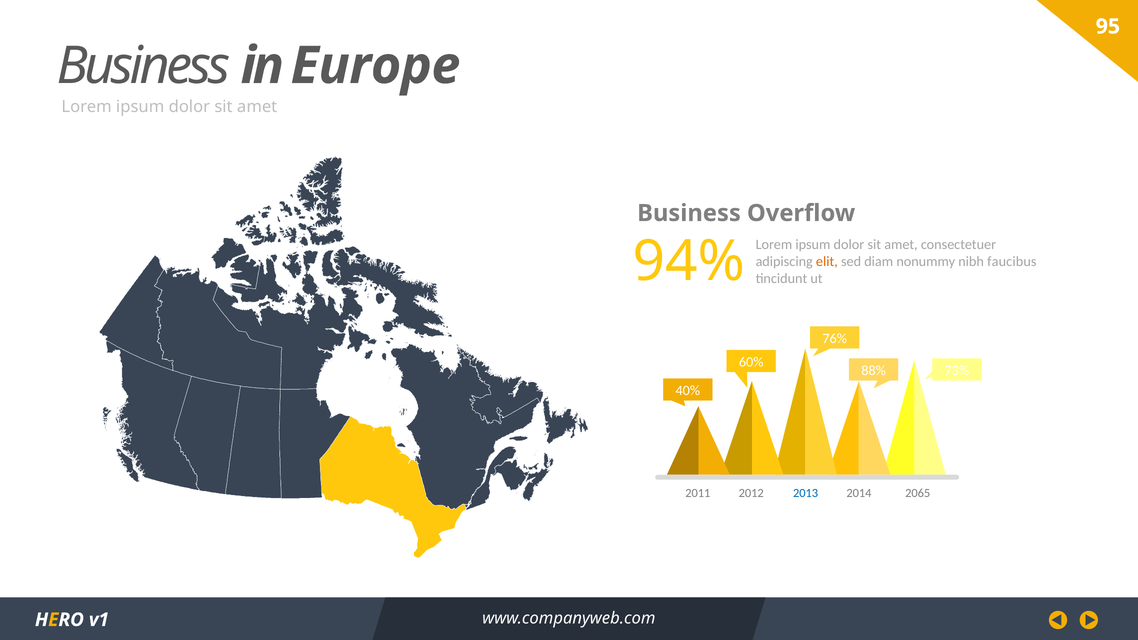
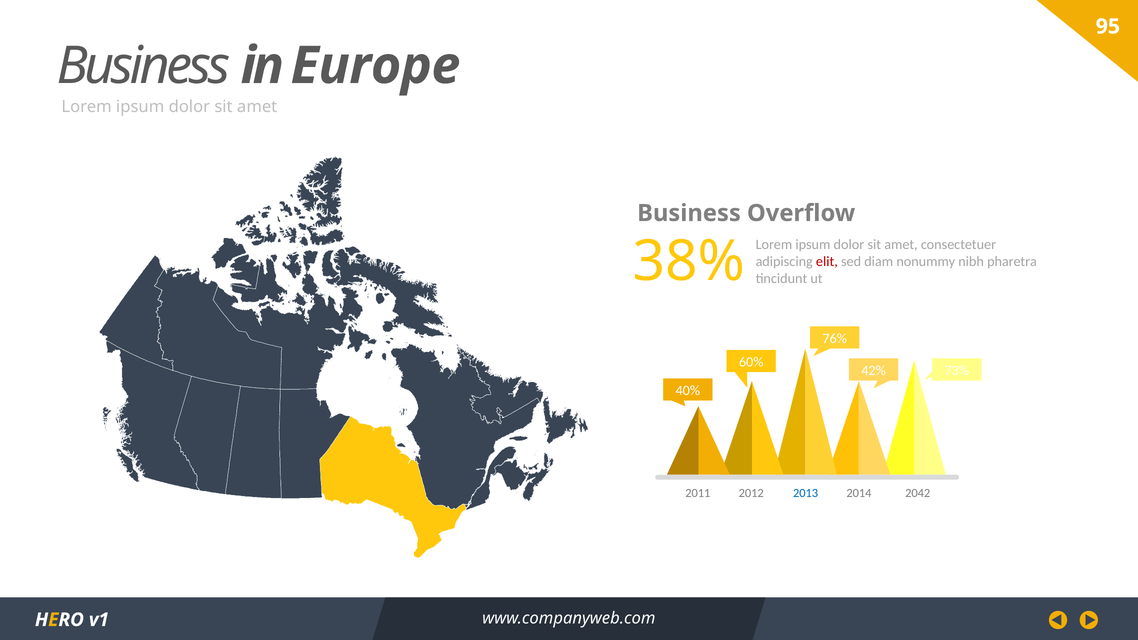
94%: 94% -> 38% (689, 262)
elit colour: orange -> red (827, 262)
faucibus: faucibus -> pharetra (1012, 262)
88%: 88% -> 42% (874, 370)
2065: 2065 -> 2042 (918, 493)
